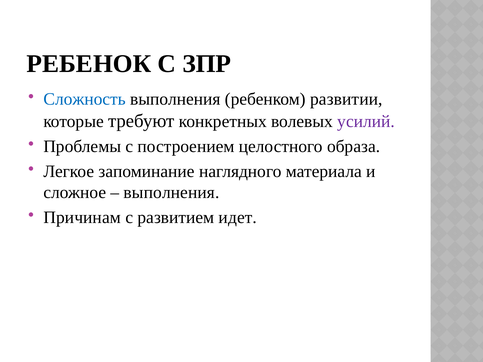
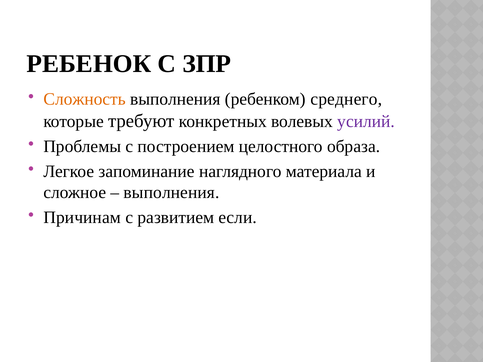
Сложность colour: blue -> orange (85, 99)
развитии: развитии -> среднего (346, 99)
идет: идет -> если (238, 218)
